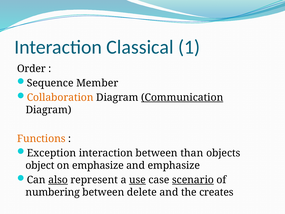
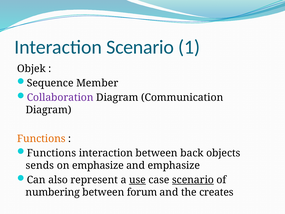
Interaction Classical: Classical -> Scenario (140, 47)
Order: Order -> Objek (31, 69)
Collaboration colour: orange -> purple (60, 97)
Communication underline: present -> none (182, 97)
Exception: Exception -> Functions (51, 153)
than: than -> back (192, 153)
object: object -> sends (40, 165)
also underline: present -> none (58, 180)
delete: delete -> forum (142, 192)
